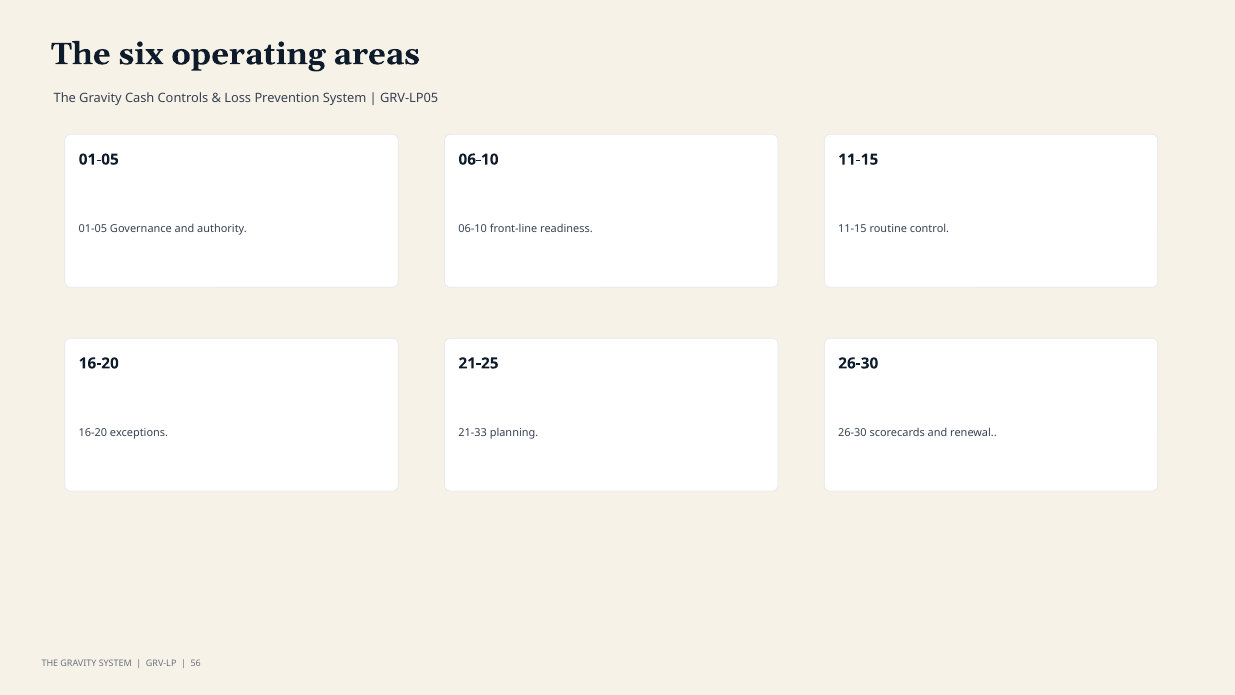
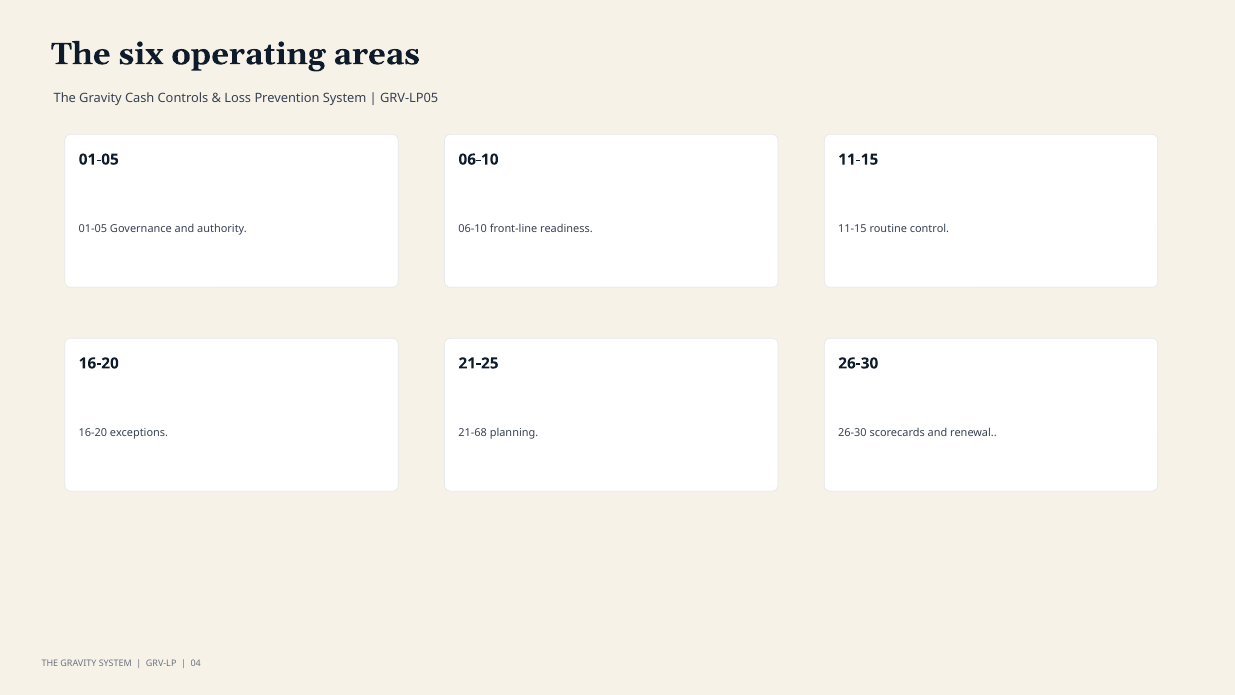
21-33: 21-33 -> 21-68 (473, 433)
56: 56 -> 04 (196, 663)
